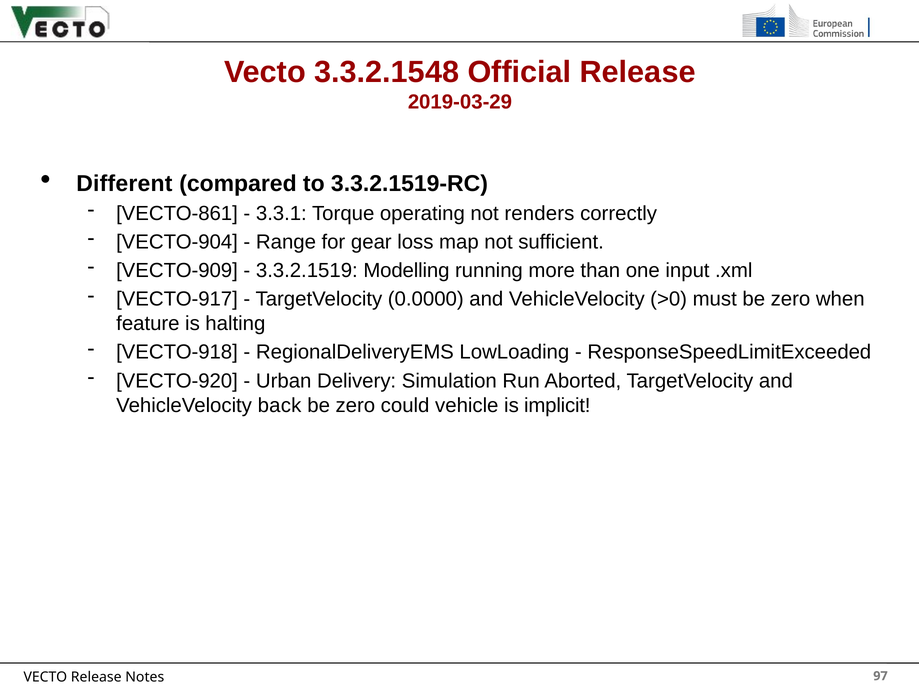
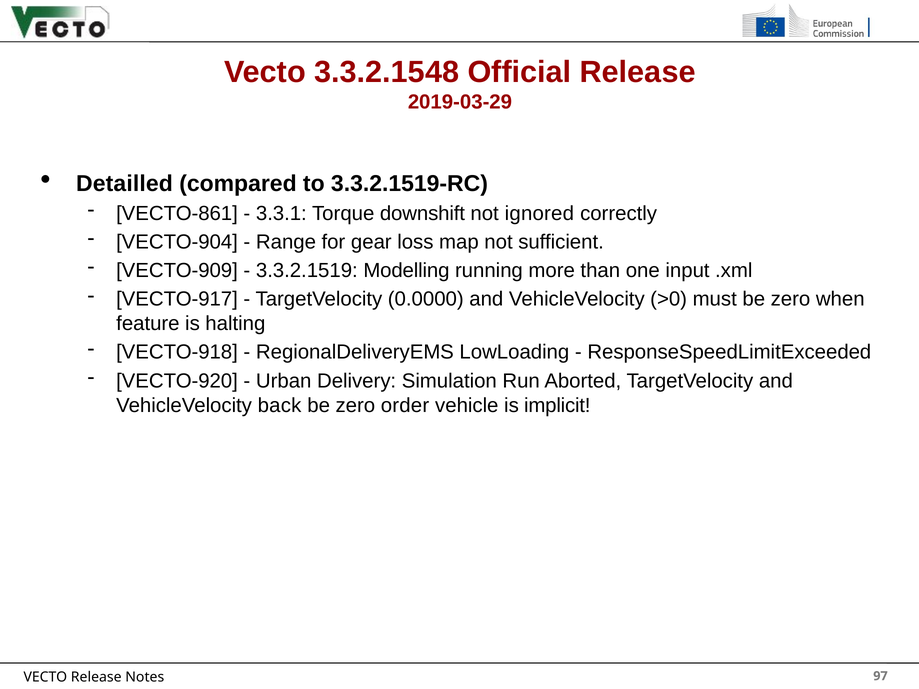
Different: Different -> Detailled (124, 184)
operating: operating -> downshift (422, 214)
renders: renders -> ignored (539, 214)
could: could -> order (405, 405)
